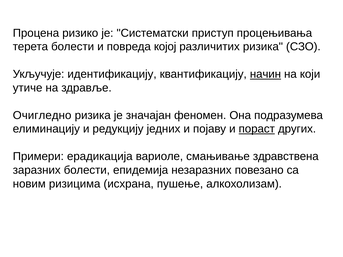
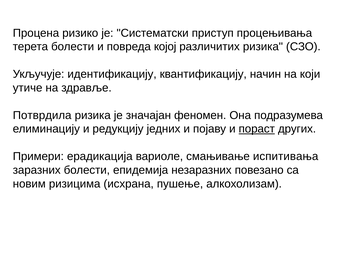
начин underline: present -> none (265, 74)
Очигледно: Очигледно -> Потврдила (42, 115)
здравствена: здравствена -> испитивања (286, 157)
